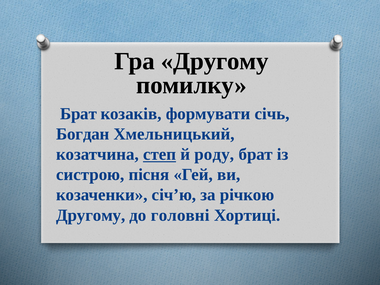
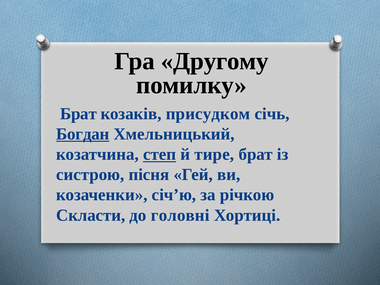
формувати: формувати -> присудком (208, 114)
Богдан underline: none -> present (83, 134)
роду: роду -> тире (214, 154)
Другому: Другому -> Скласти (91, 215)
